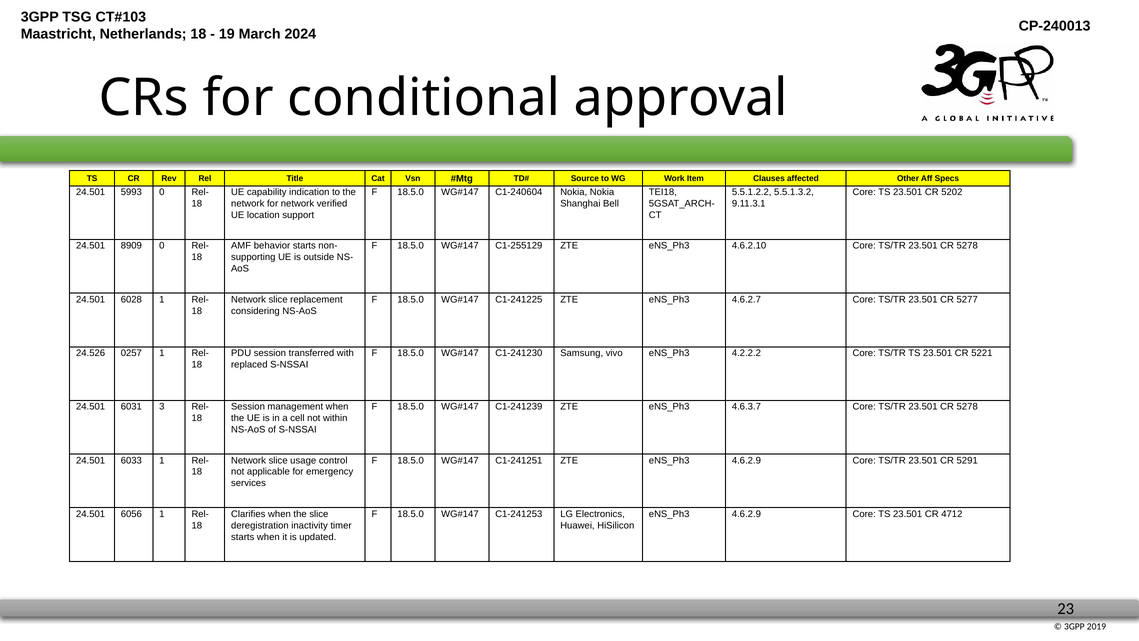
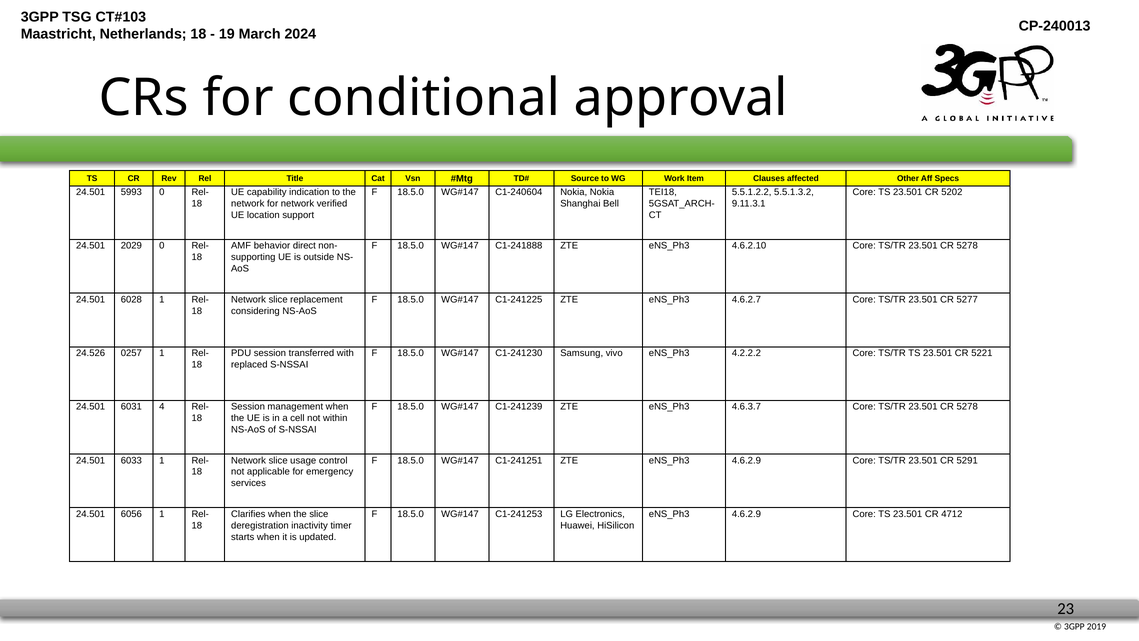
8909: 8909 -> 2029 (131, 246)
behavior starts: starts -> direct (304, 246)
C1-255129: C1-255129 -> C1-241888 (519, 246)
3: 3 -> 4 (162, 407)
